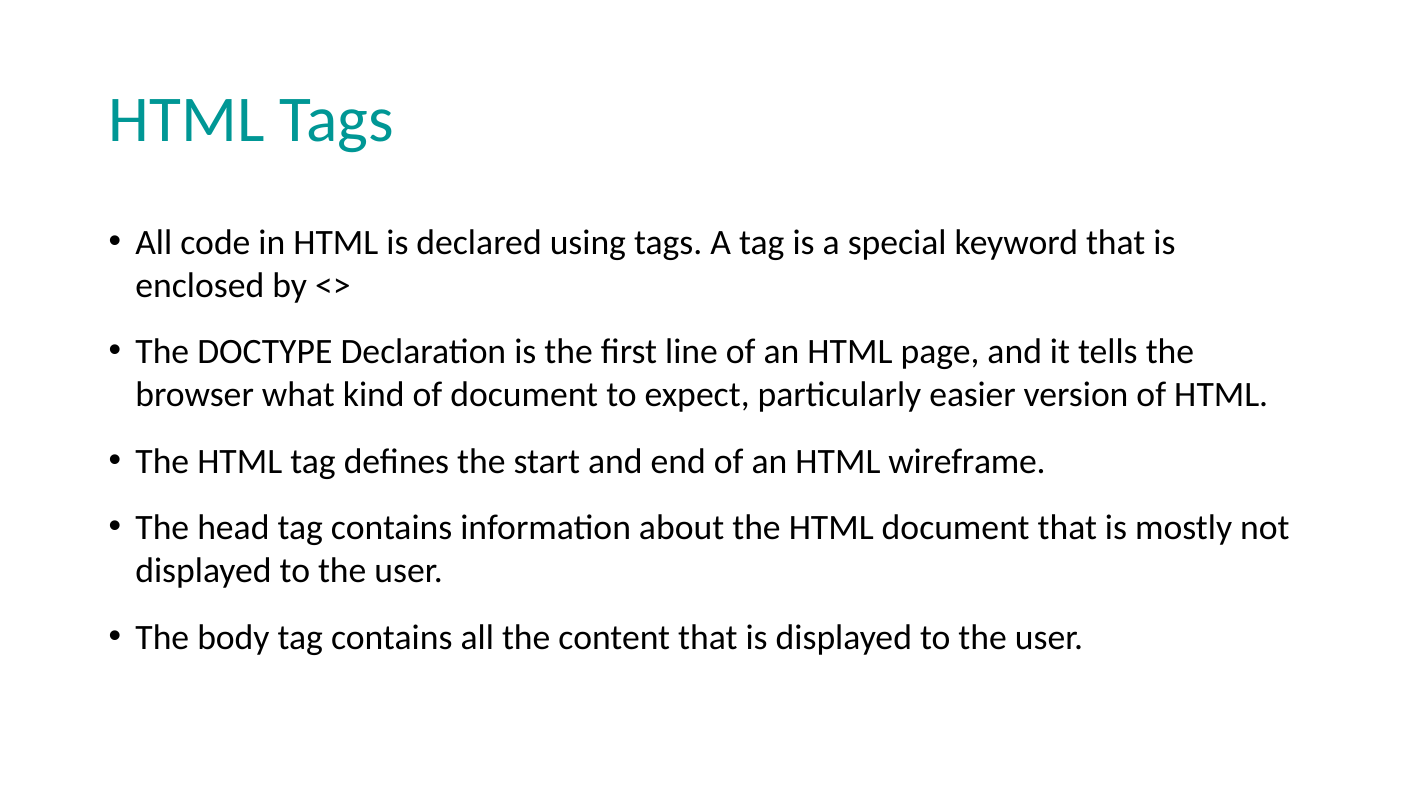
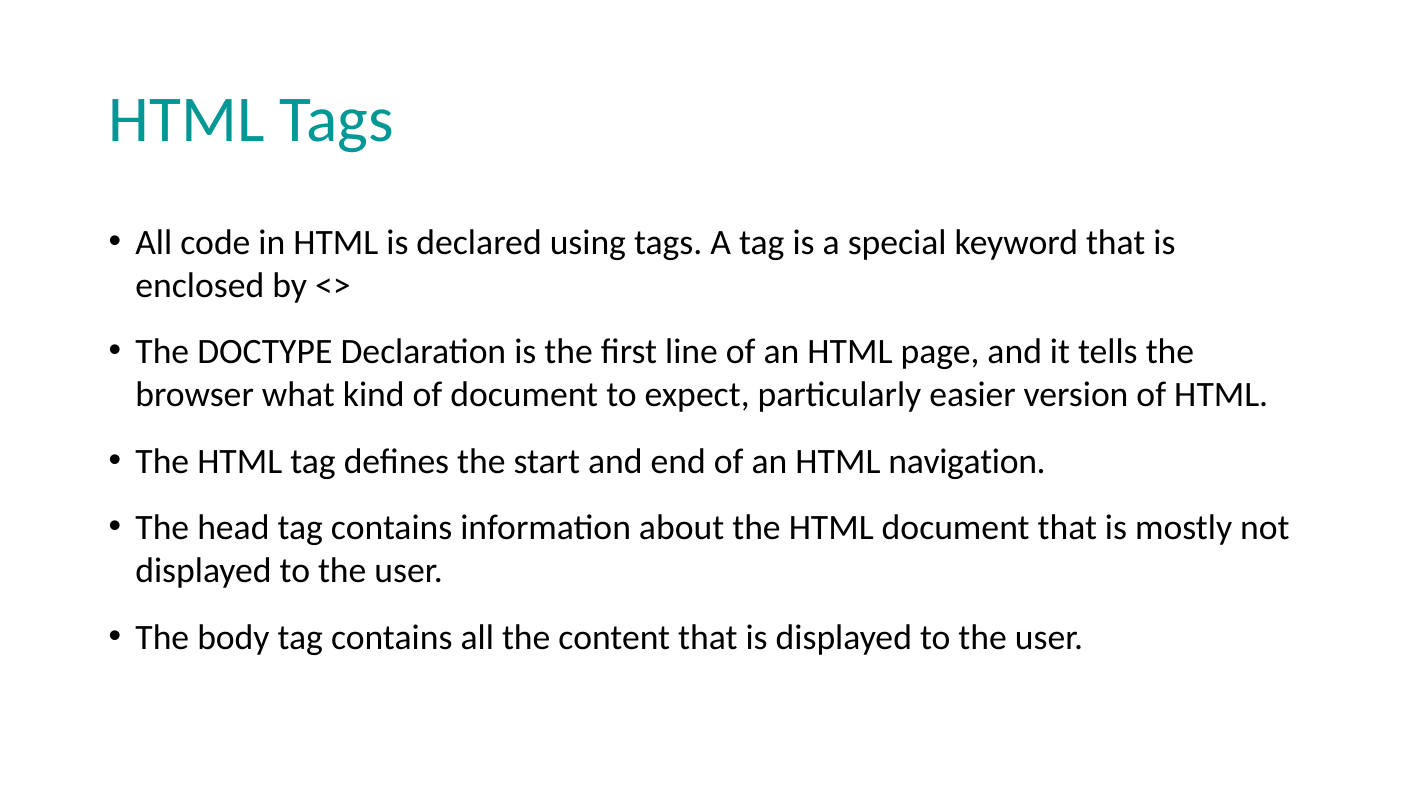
wireframe: wireframe -> navigation (967, 461)
